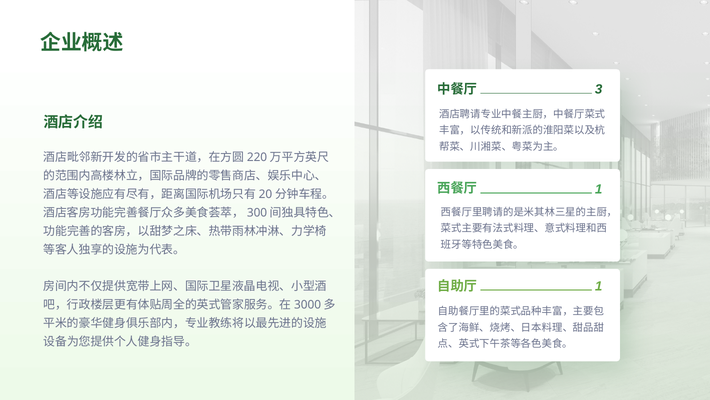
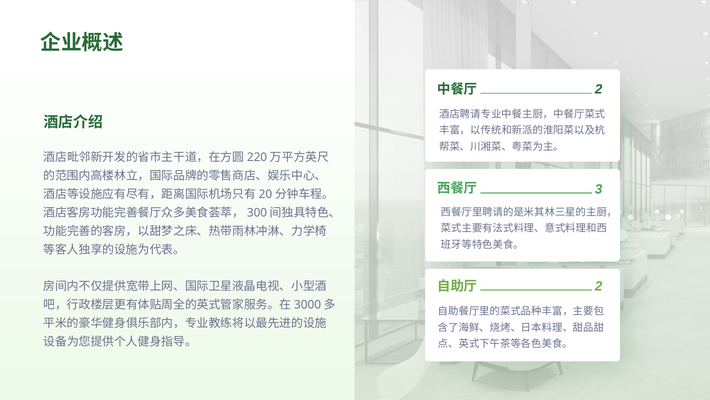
3: 3 -> 2 (599, 89)
1: 1 -> 3 (599, 189)
1: 1 -> 2 (599, 286)
